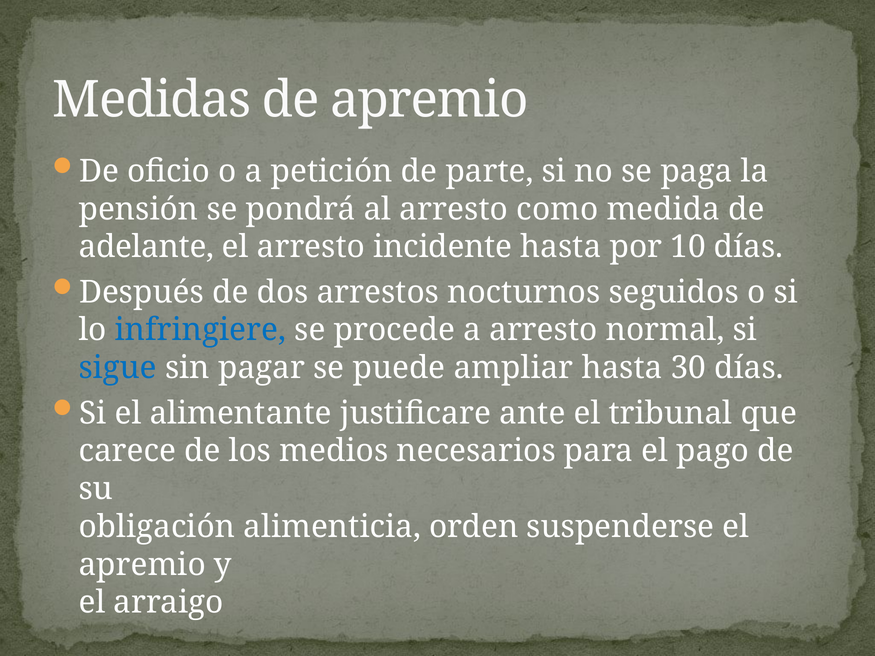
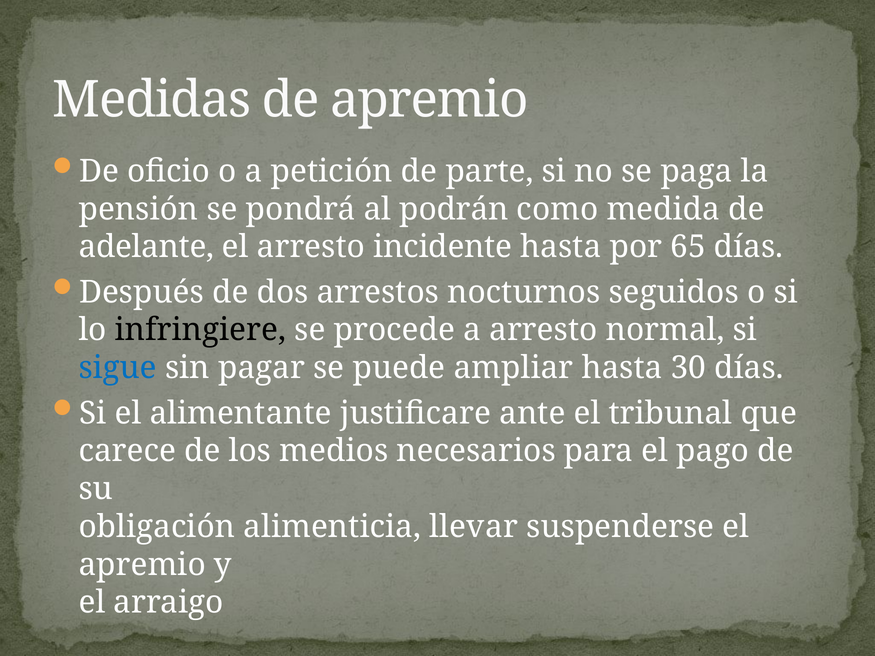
al arresto: arresto -> podrán (454, 209)
10: 10 -> 65 (688, 247)
infringiere colour: blue -> black (200, 330)
orden: orden -> llevar (474, 527)
